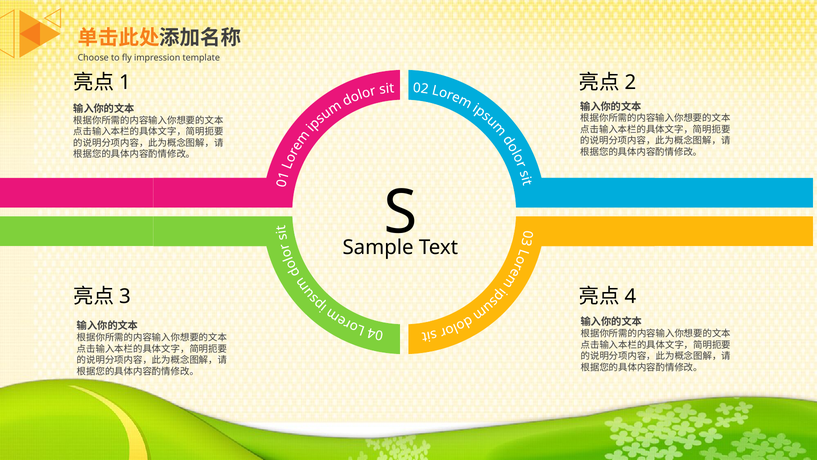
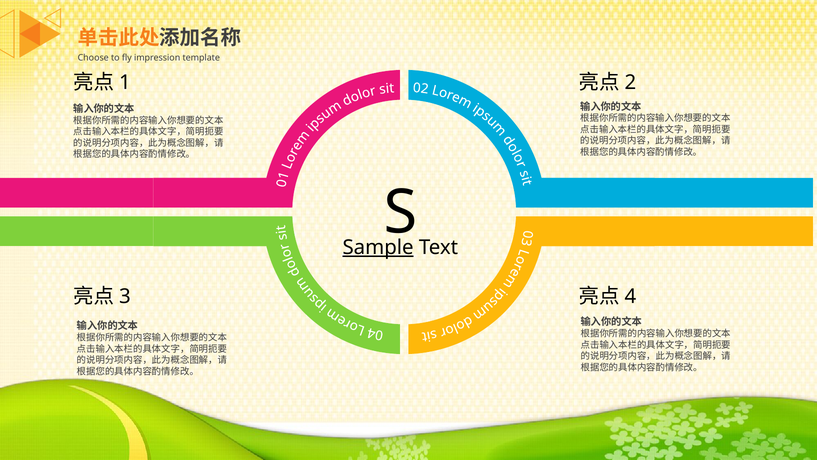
Sample underline: none -> present (378, 247)
